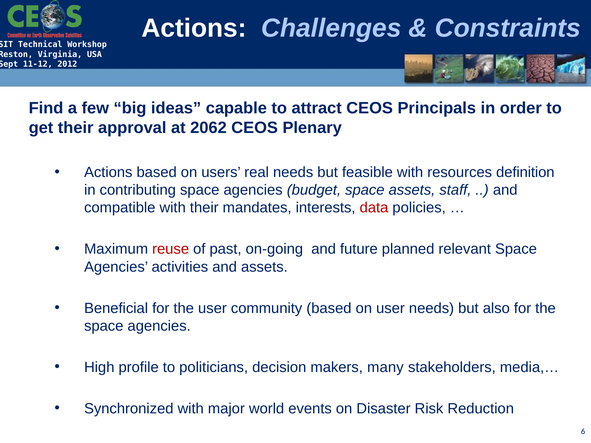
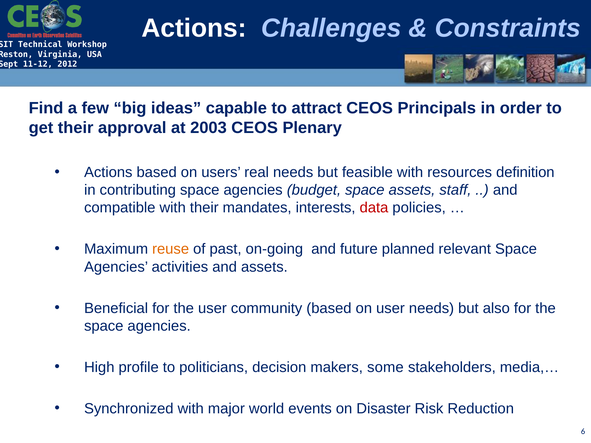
2062: 2062 -> 2003 (208, 128)
reuse colour: red -> orange (171, 249)
many: many -> some (385, 367)
